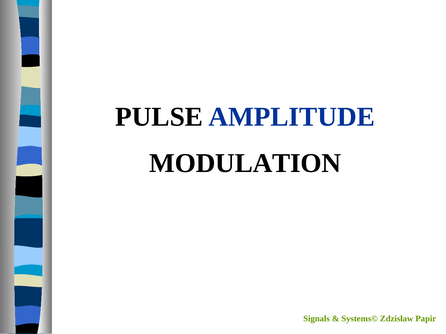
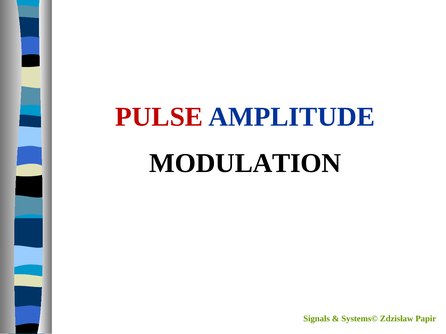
PULSE colour: black -> red (159, 117)
